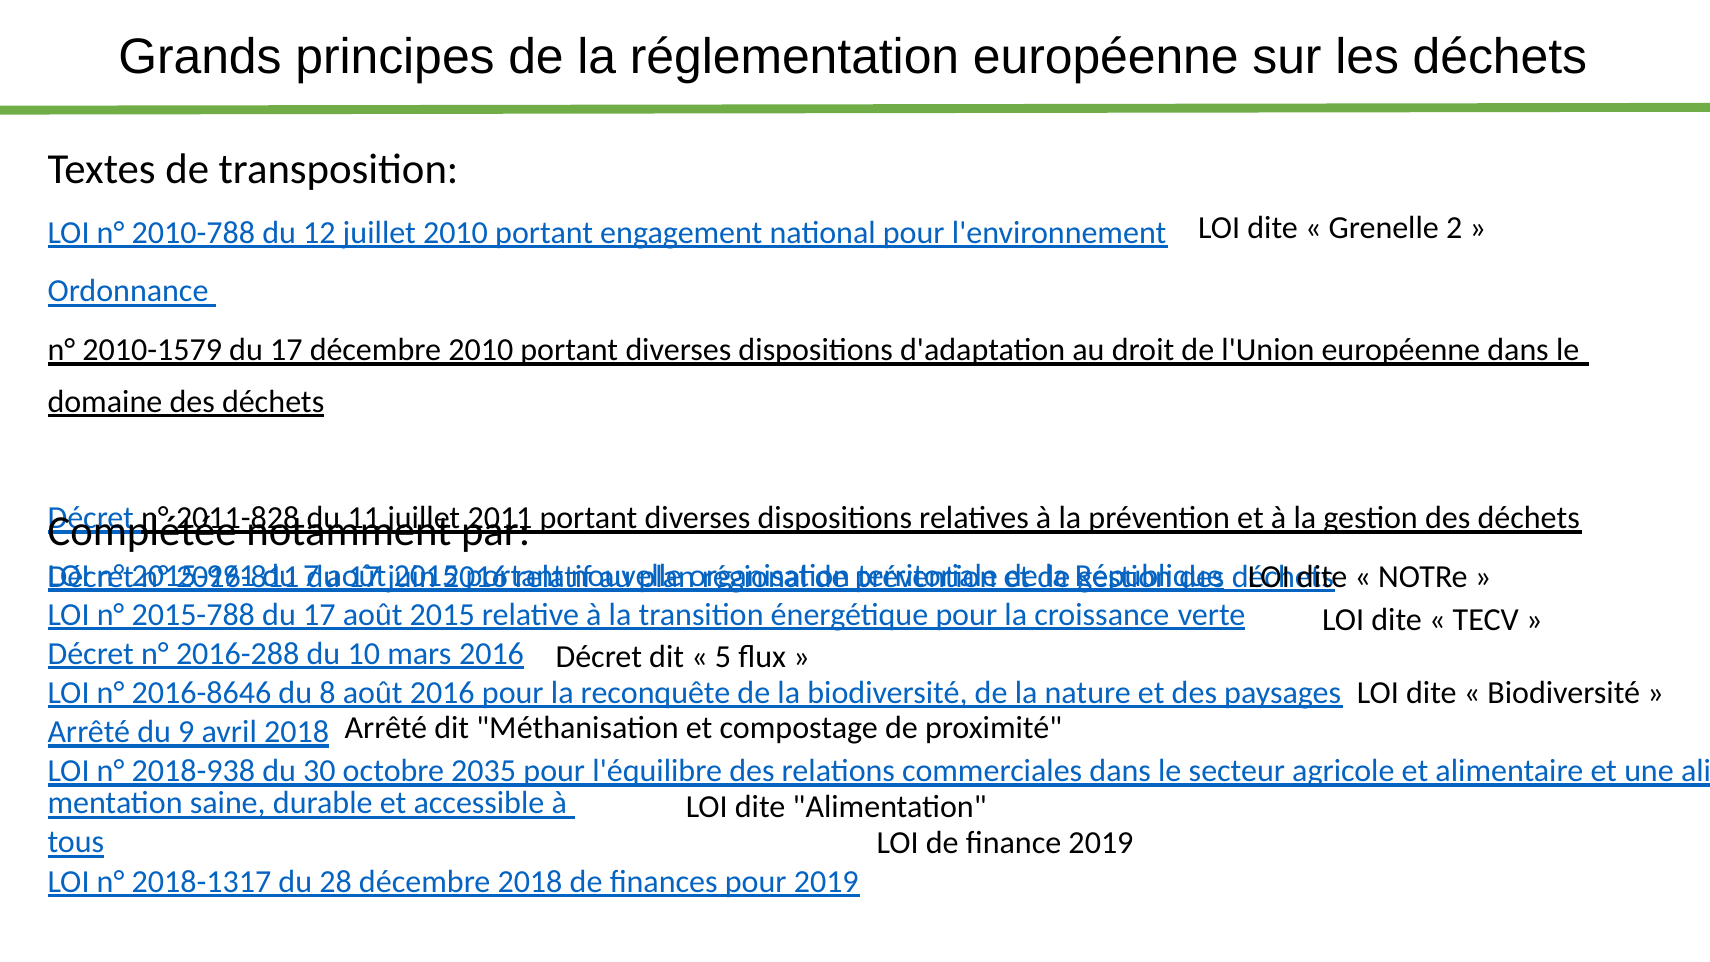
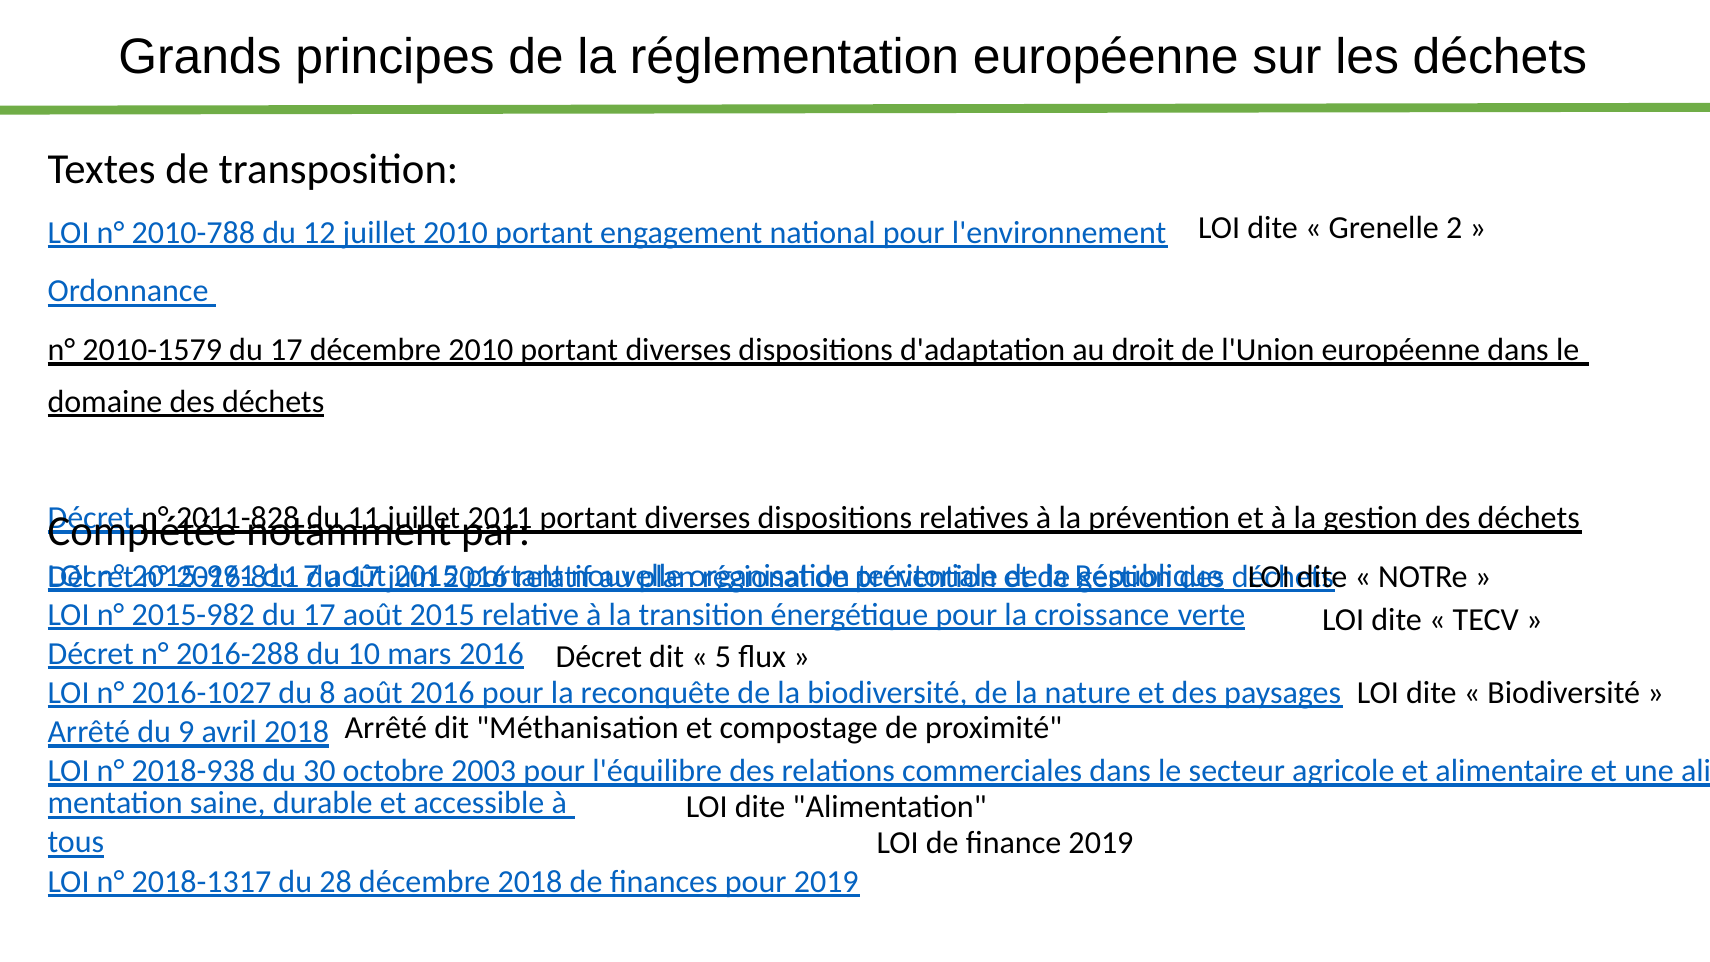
2015-788: 2015-788 -> 2015-982 (193, 615)
2016-8646: 2016-8646 -> 2016-1027 (201, 693)
2035: 2035 -> 2003 (484, 771)
